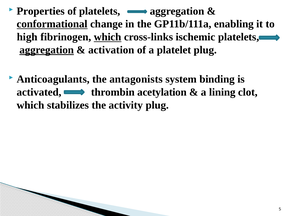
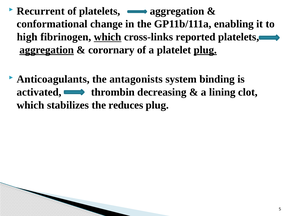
Properties: Properties -> Recurrent (41, 11)
conformational underline: present -> none (52, 24)
ischemic: ischemic -> reported (196, 37)
activation: activation -> corornary (111, 50)
plug underline: none -> present (205, 50)
acetylation: acetylation -> decreasing (162, 92)
activity: activity -> reduces (126, 105)
